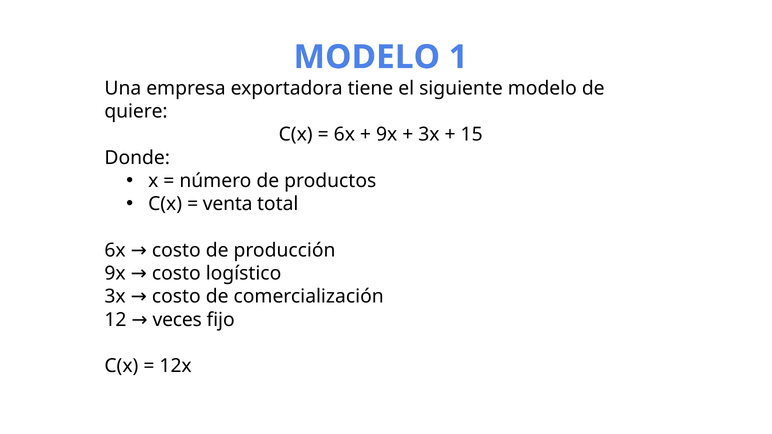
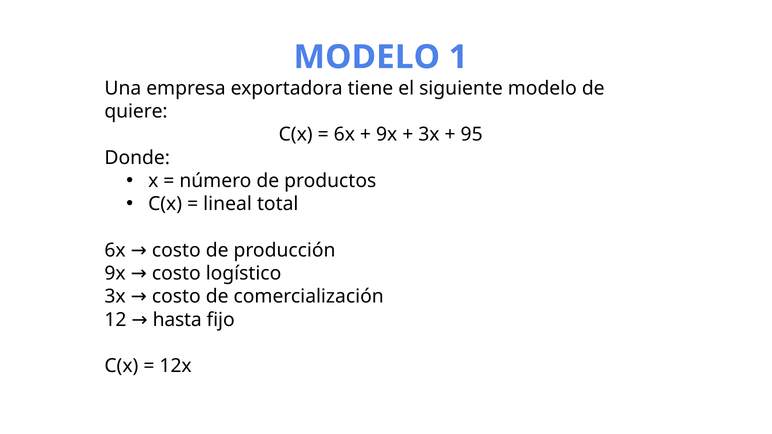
15: 15 -> 95 (472, 135)
venta: venta -> lineal (228, 204)
veces: veces -> hasta (177, 320)
